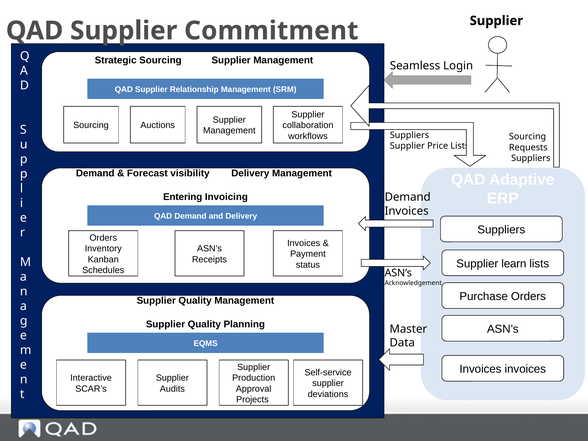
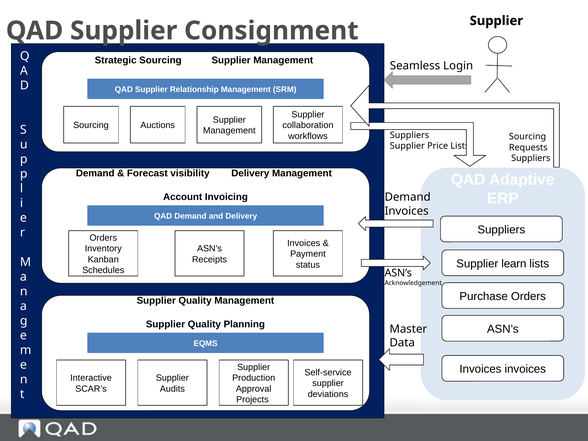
Commitment: Commitment -> Consignment (271, 31)
Entering: Entering -> Account (183, 197)
